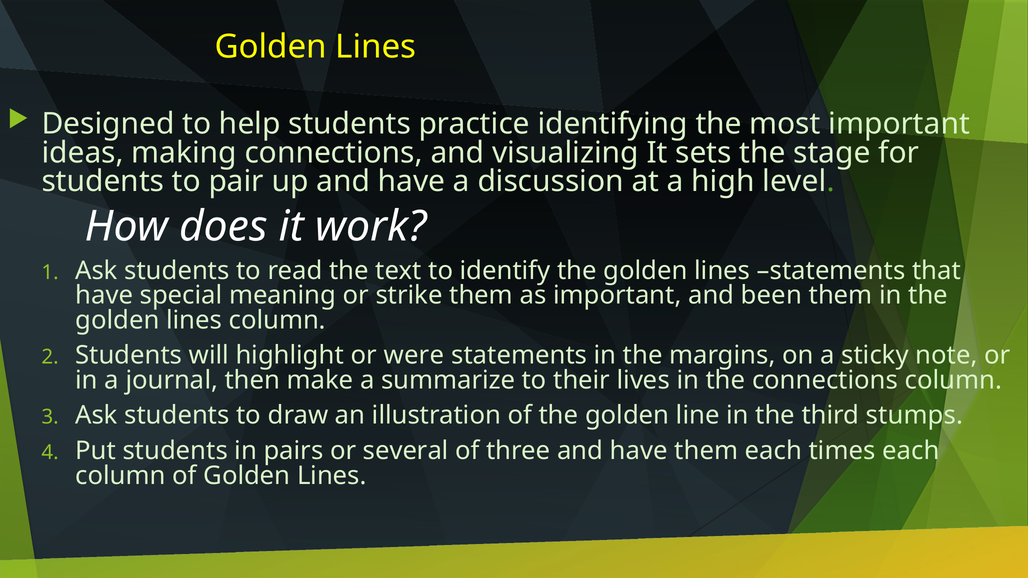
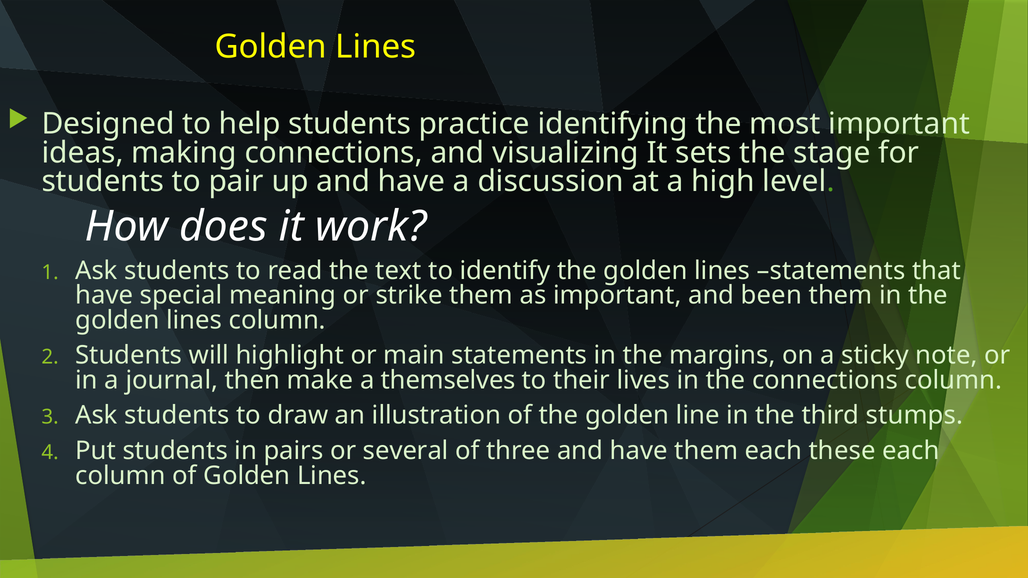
were: were -> main (414, 356)
summarize: summarize -> themselves (448, 380)
times: times -> these (842, 451)
